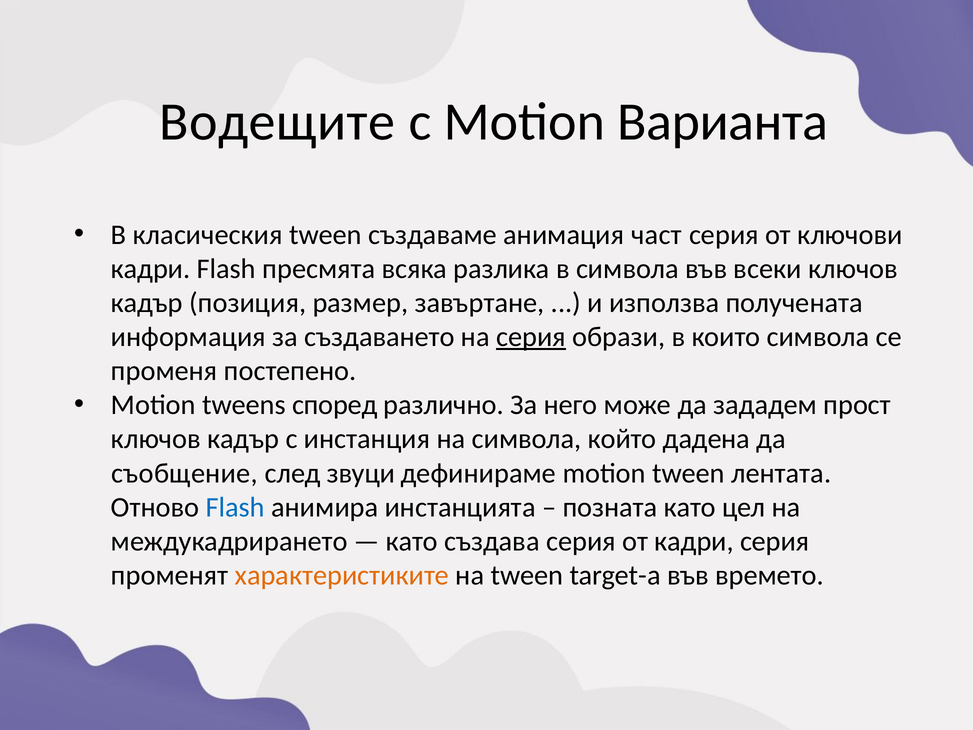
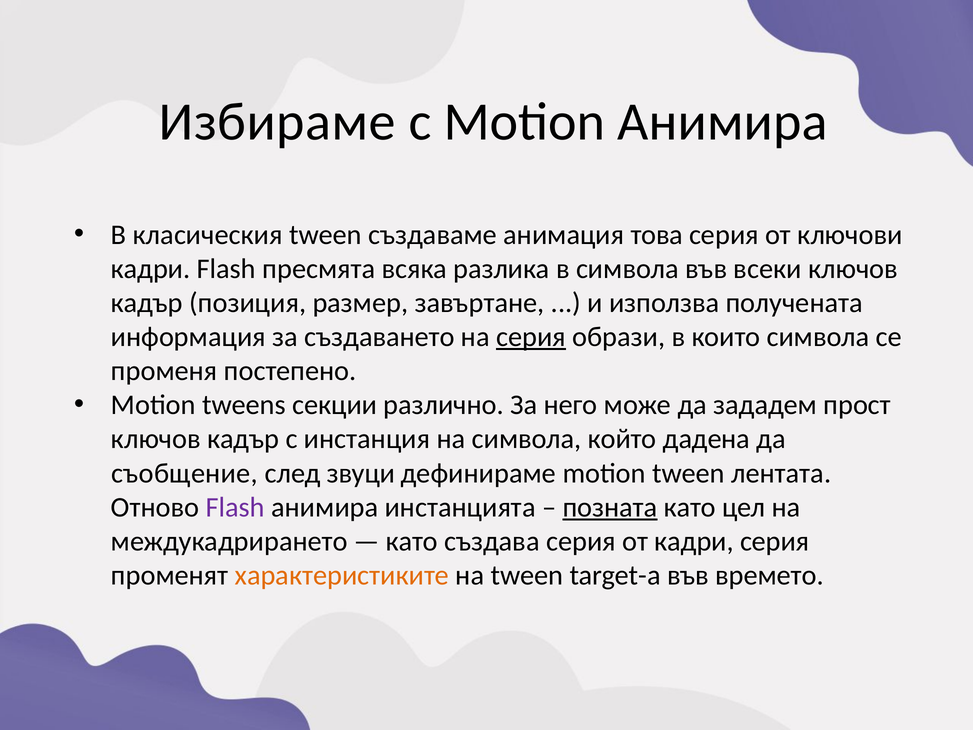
Водещите: Водещите -> Избираме (277, 122)
Motion Варианта: Варианта -> Анимира (723, 122)
част: част -> това (657, 235)
според: според -> секции (335, 405)
Flash colour: blue -> purple (235, 507)
позната underline: none -> present (610, 507)
